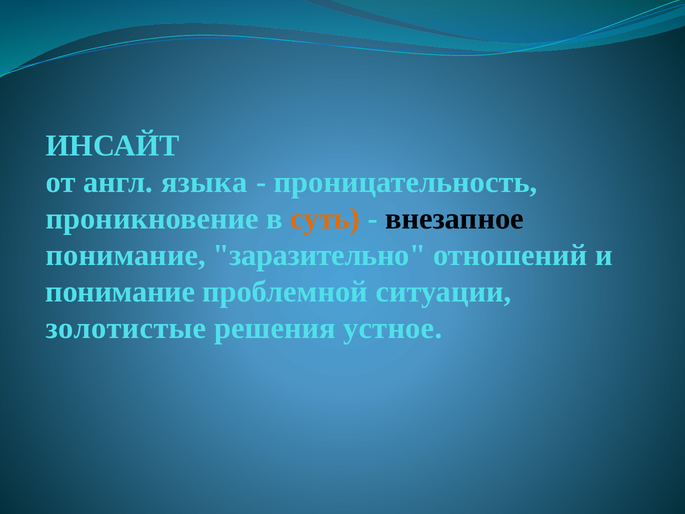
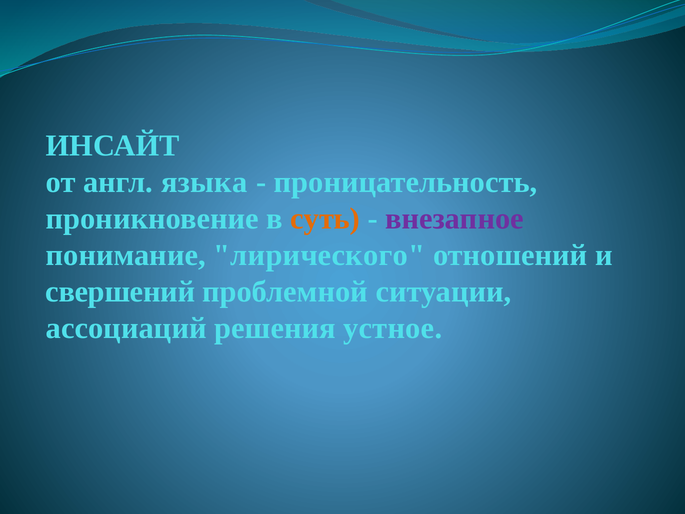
внезапное colour: black -> purple (454, 219)
заразительно: заразительно -> лирического (319, 255)
понимание: понимание -> свершений (120, 292)
золотистые: золотистые -> ассоциаций (126, 328)
